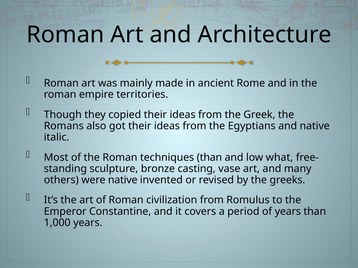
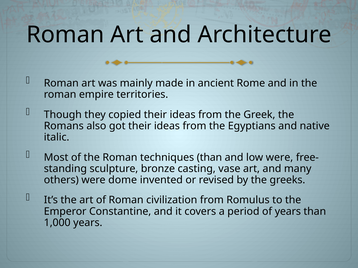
low what: what -> were (279, 158)
were native: native -> dome (123, 180)
